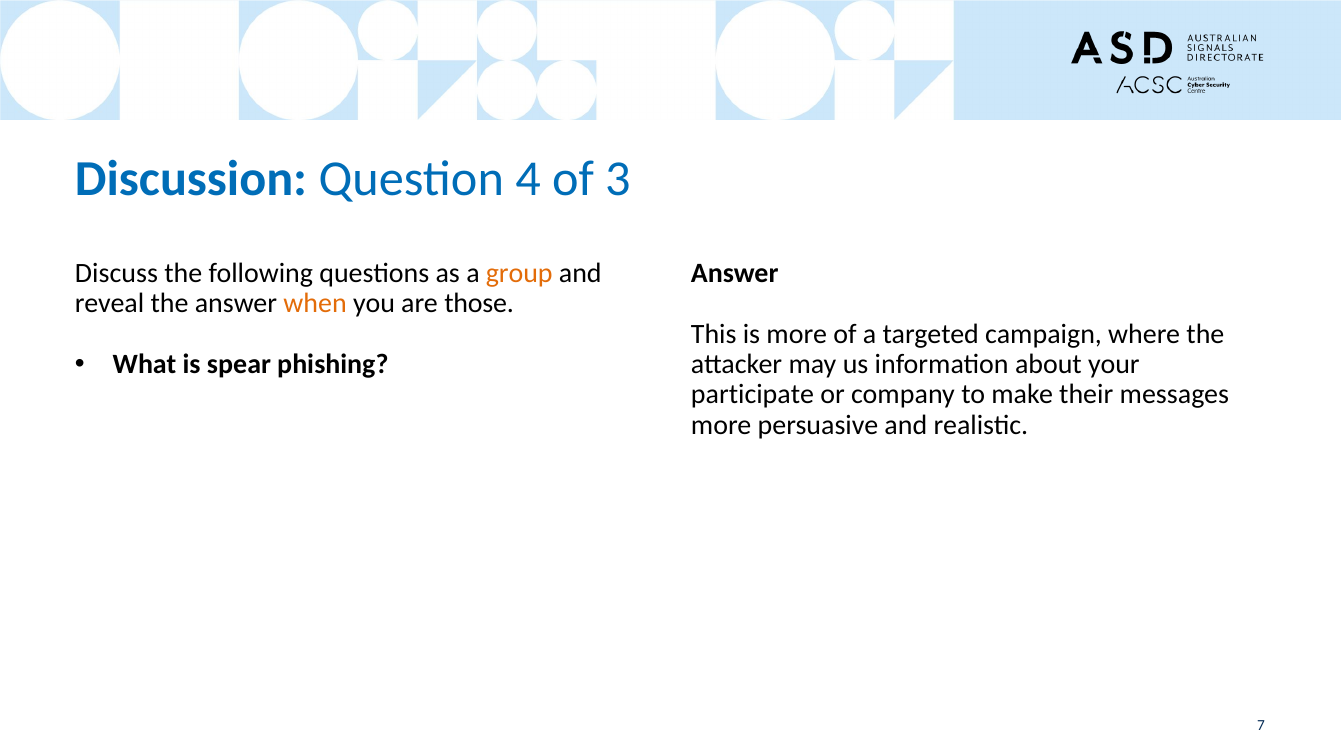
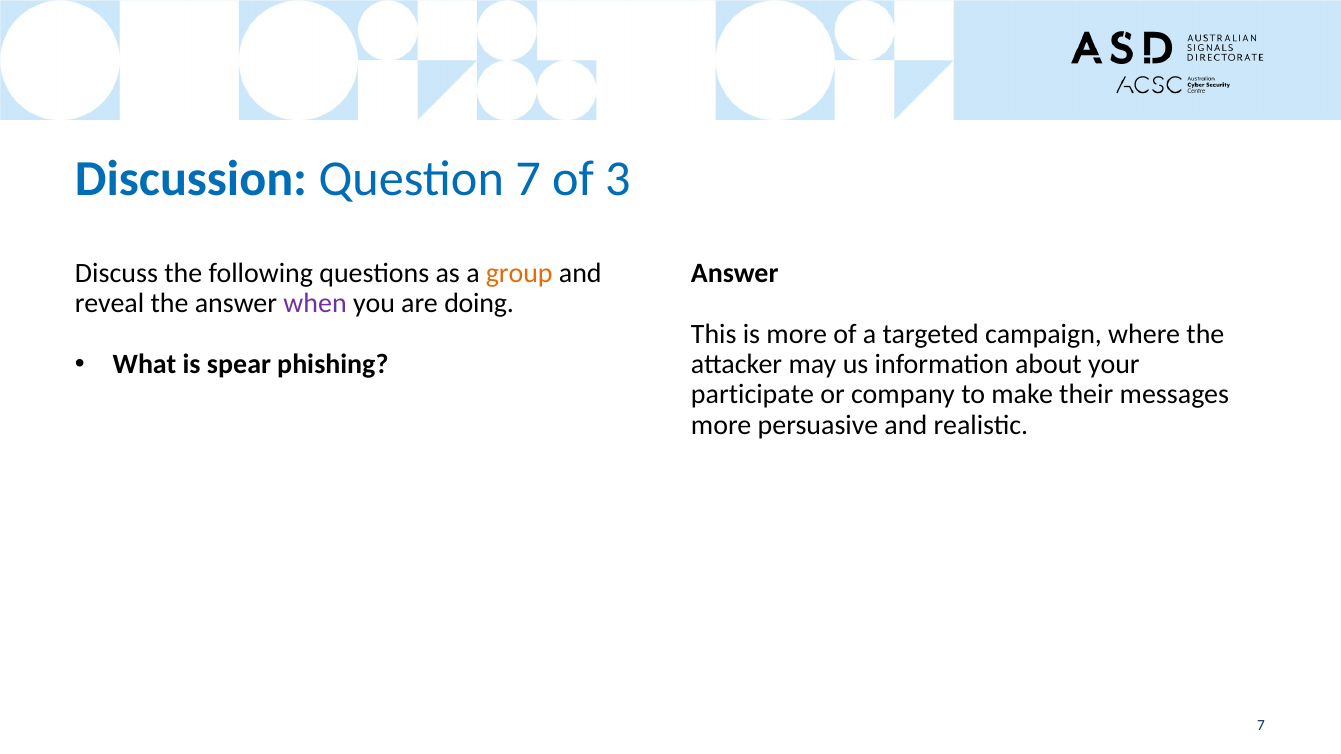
Question 4: 4 -> 7 (528, 179)
when colour: orange -> purple (315, 304)
those: those -> doing (479, 304)
